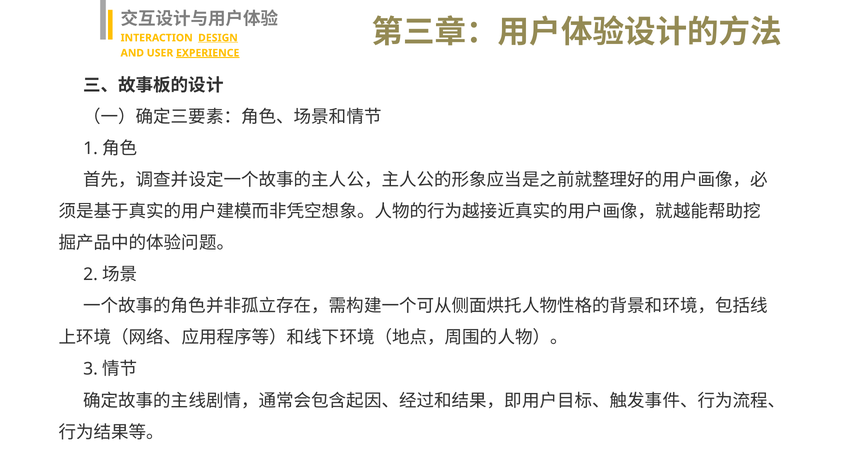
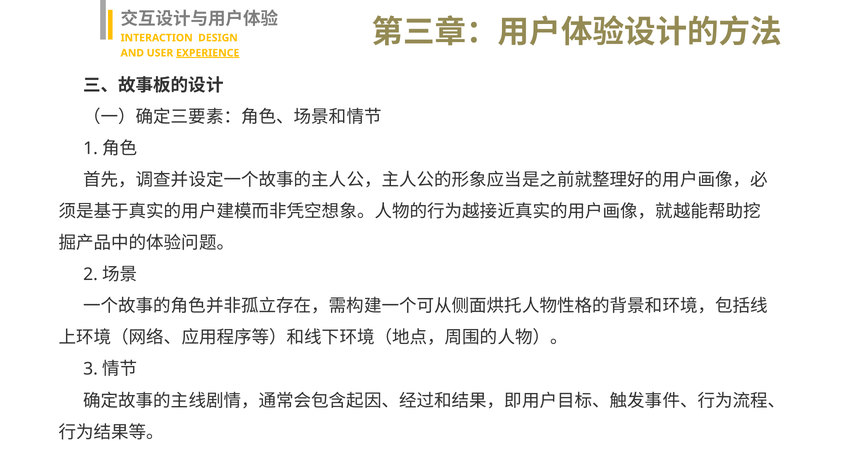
DESIGN underline: present -> none (218, 38)
